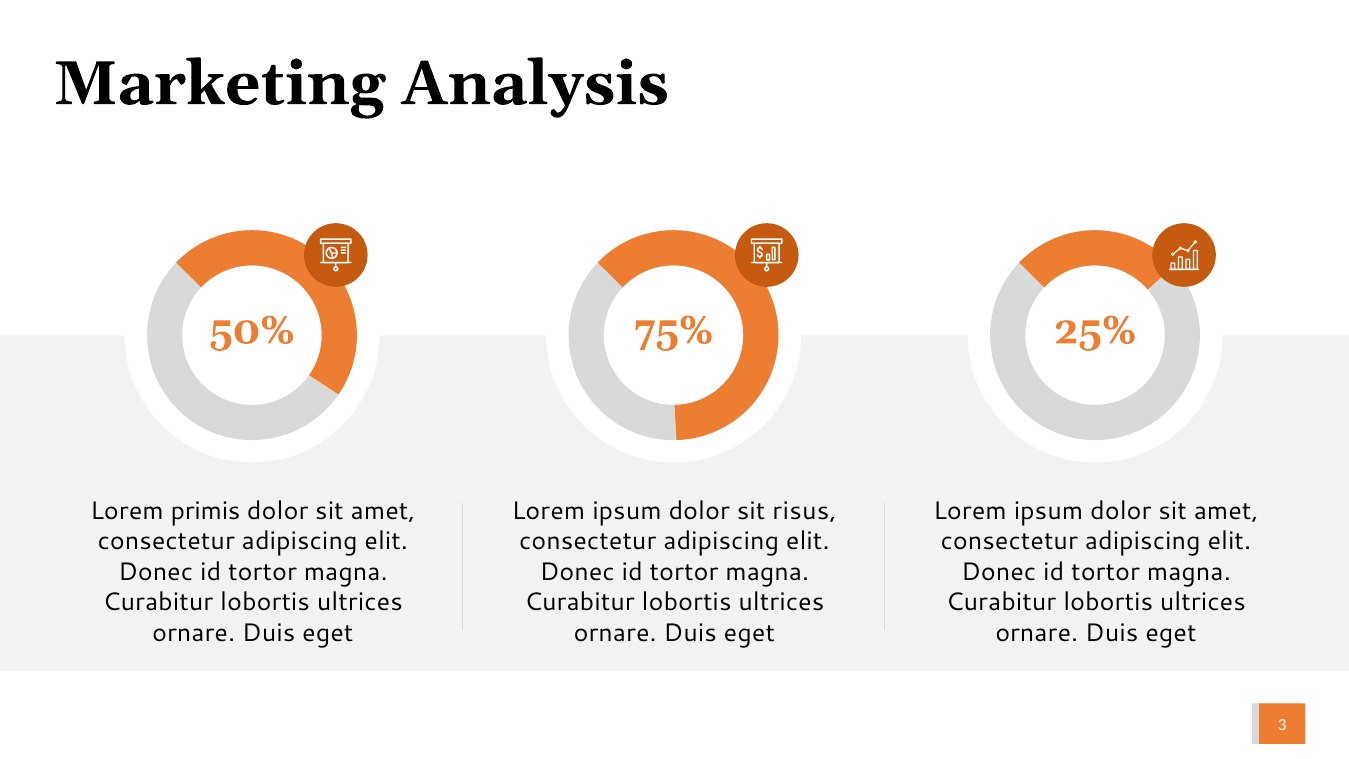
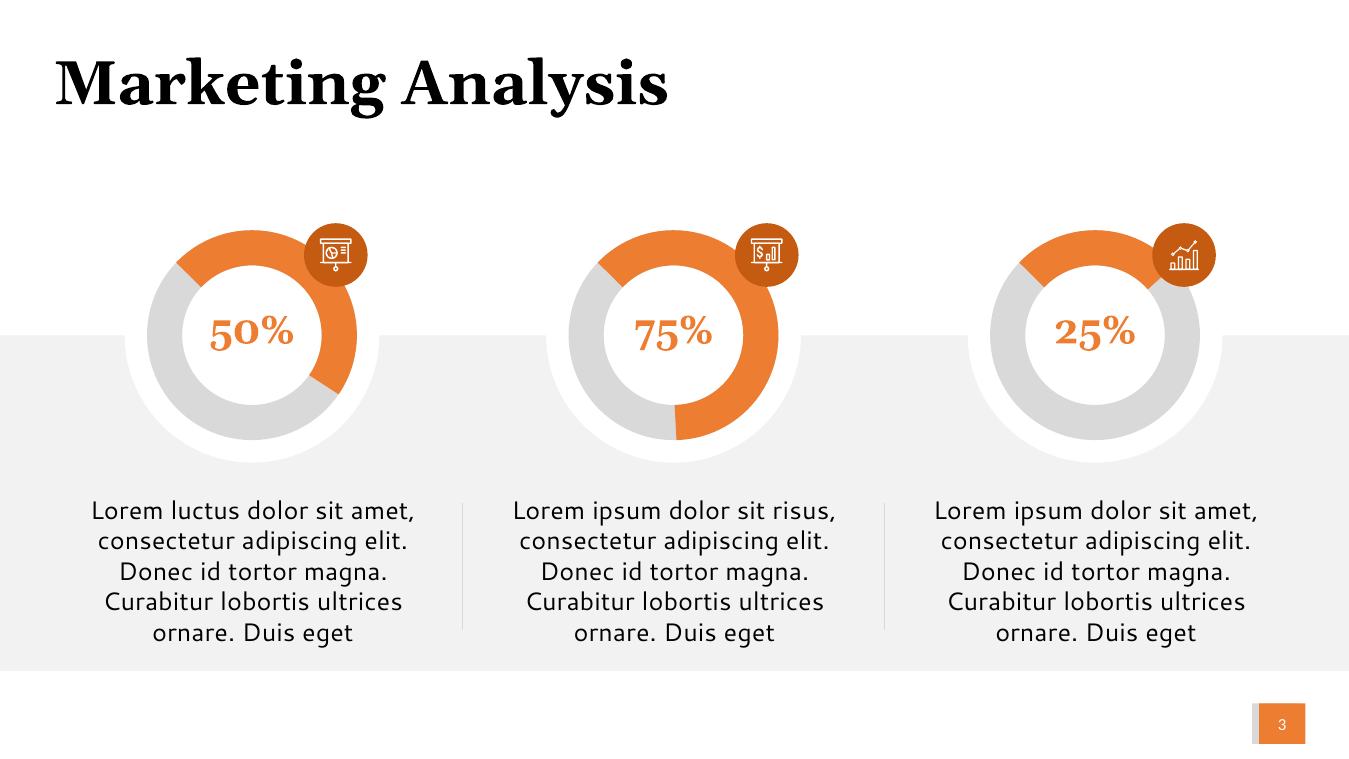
primis: primis -> luctus (205, 511)
